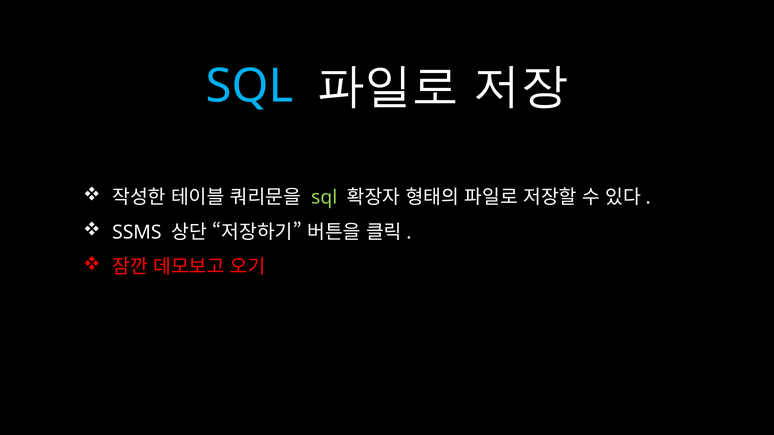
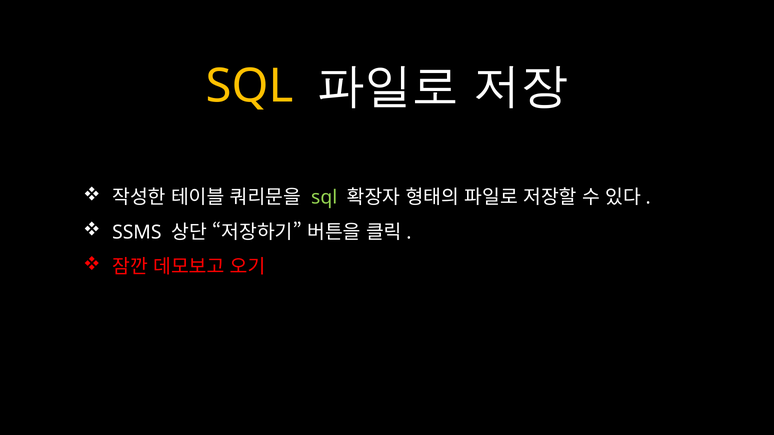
SQL colour: light blue -> yellow (250, 86)
